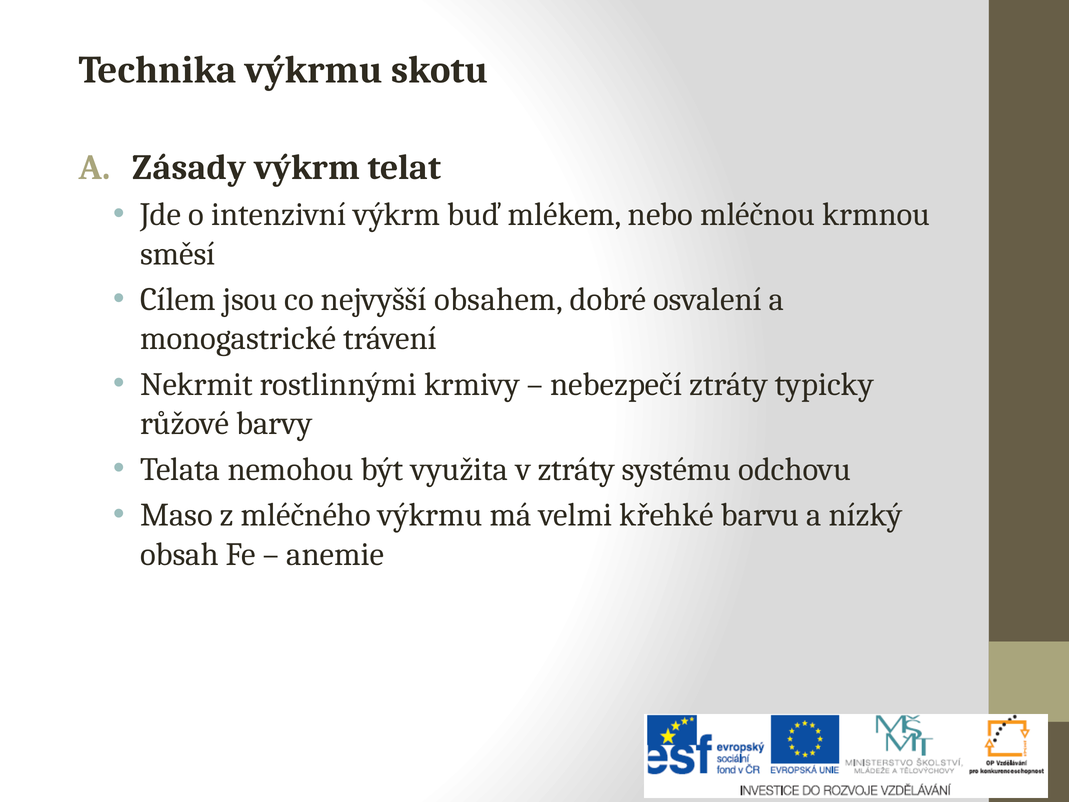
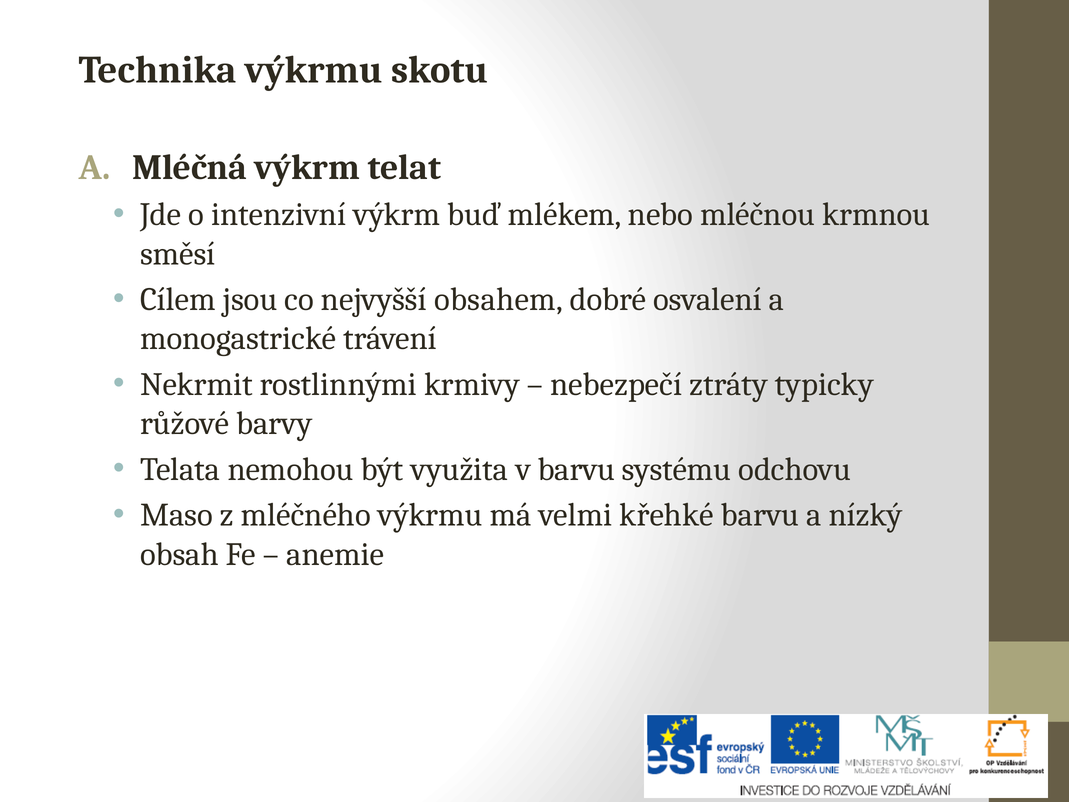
Zásady: Zásady -> Mléčná (190, 167)
v ztráty: ztráty -> barvu (576, 469)
